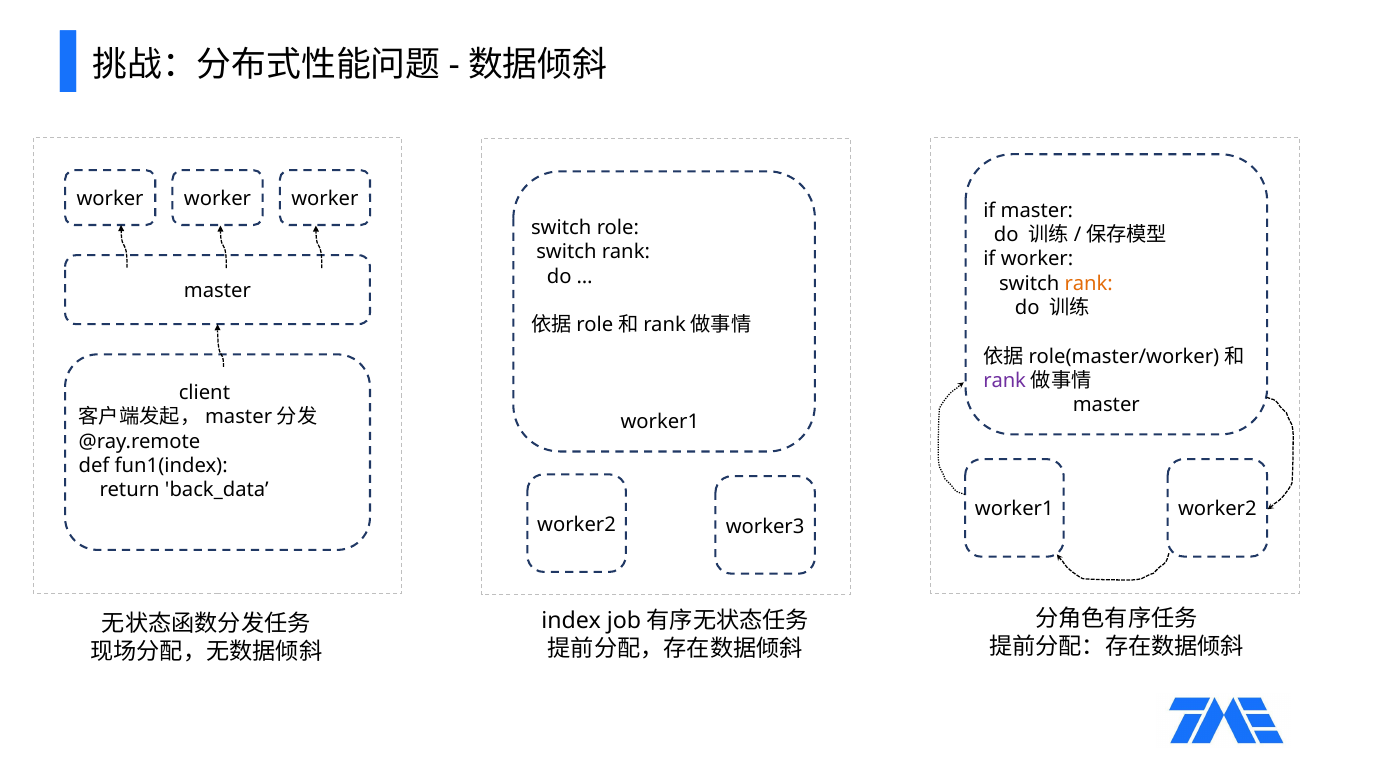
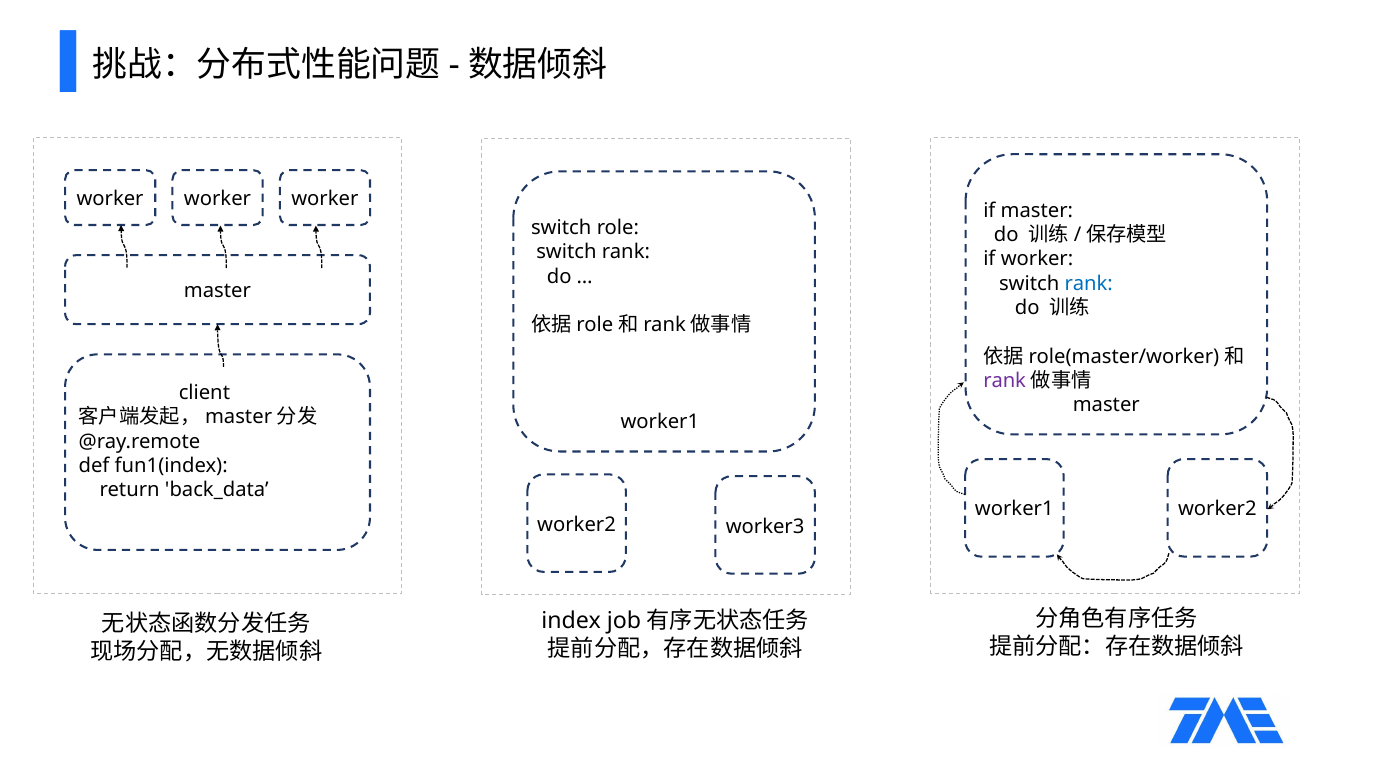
rank colour: orange -> blue (1089, 284)
